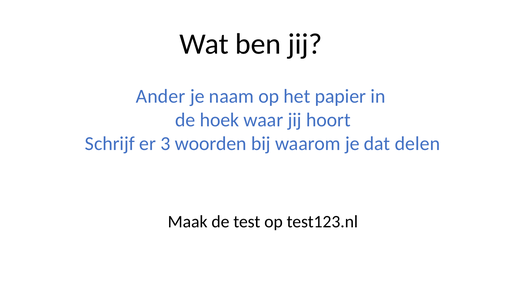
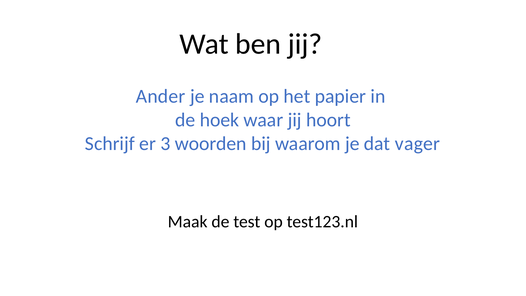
delen: delen -> vager (418, 144)
